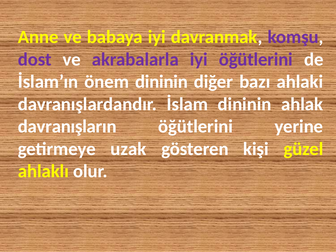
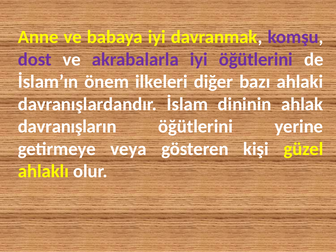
önem dininin: dininin -> ilkeleri (161, 82)
uzak: uzak -> veya (128, 149)
